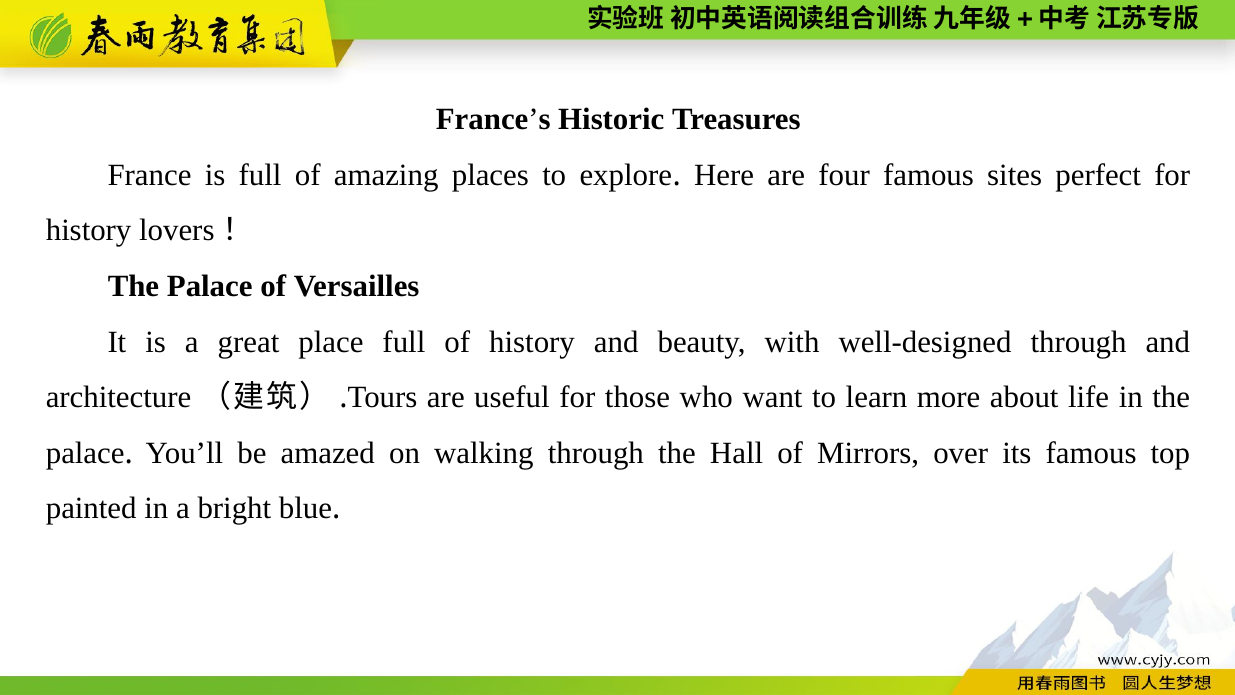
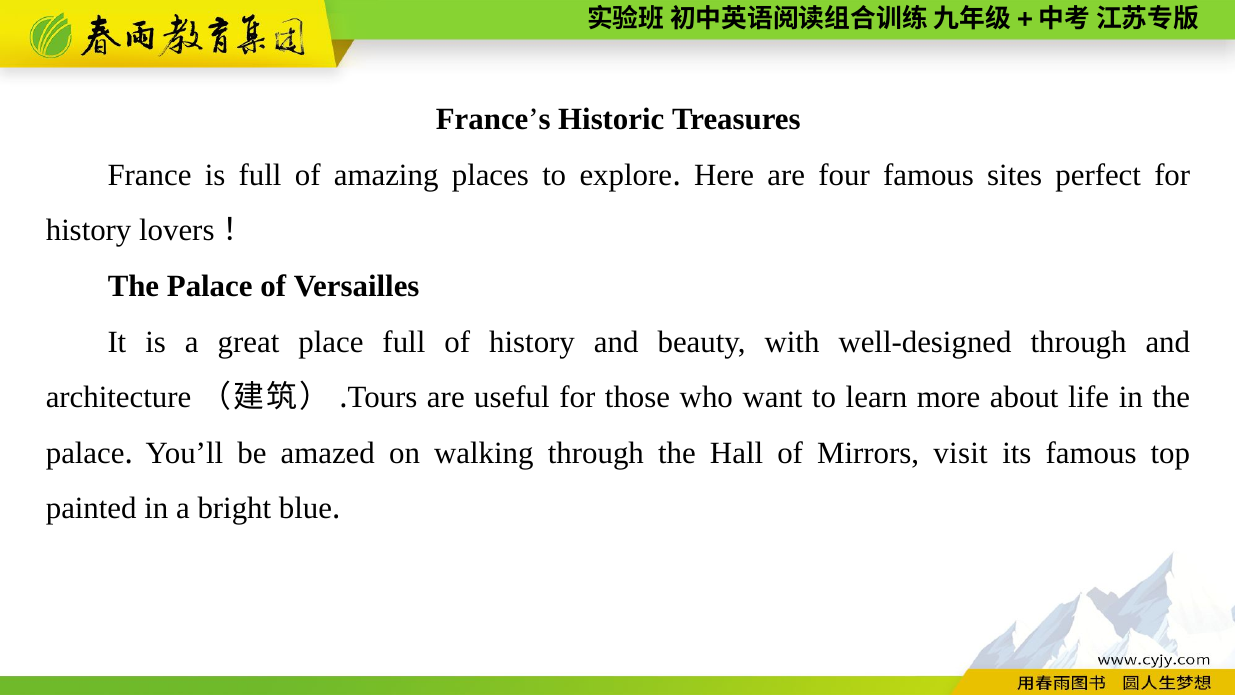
over: over -> visit (961, 453)
